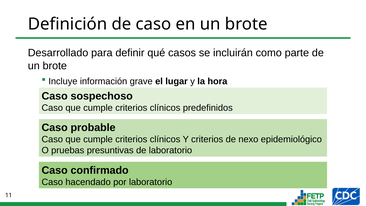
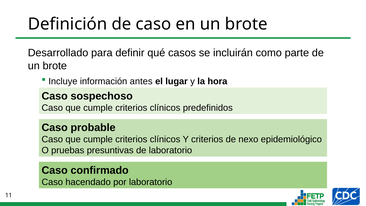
grave: grave -> antes (141, 81)
